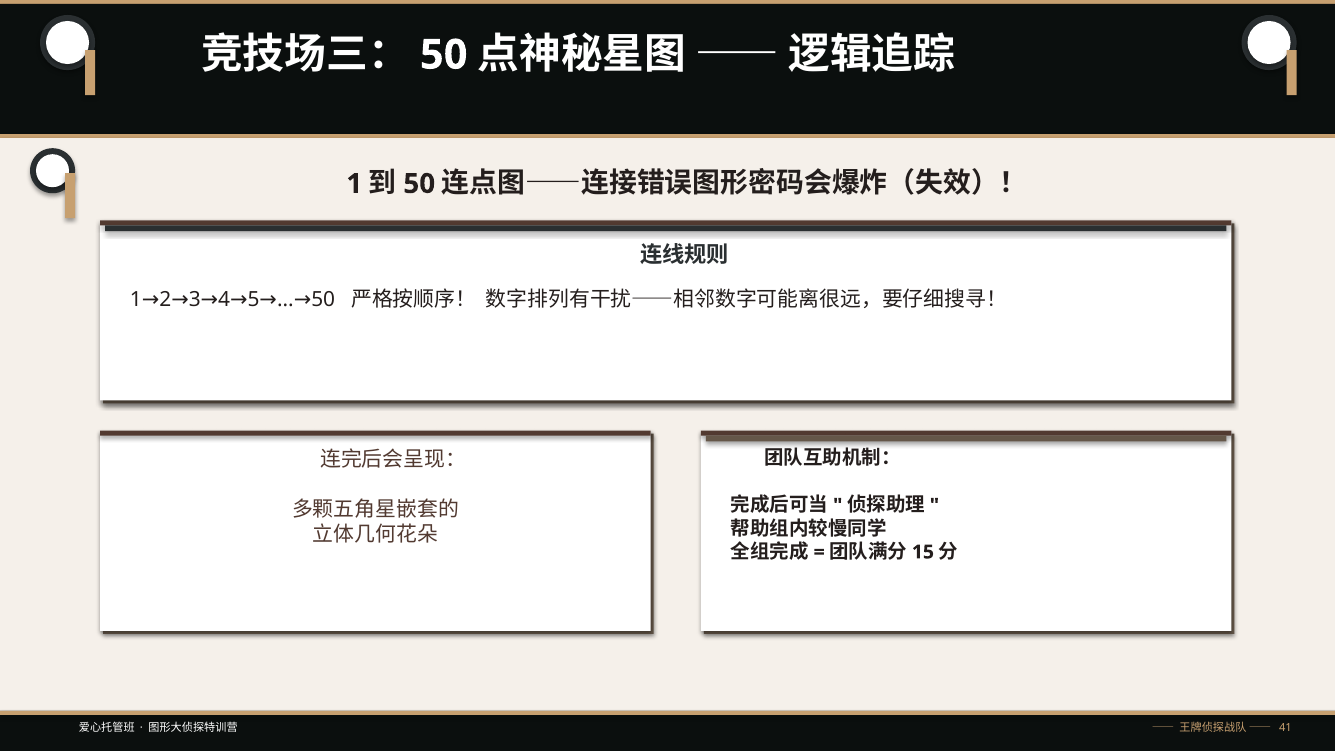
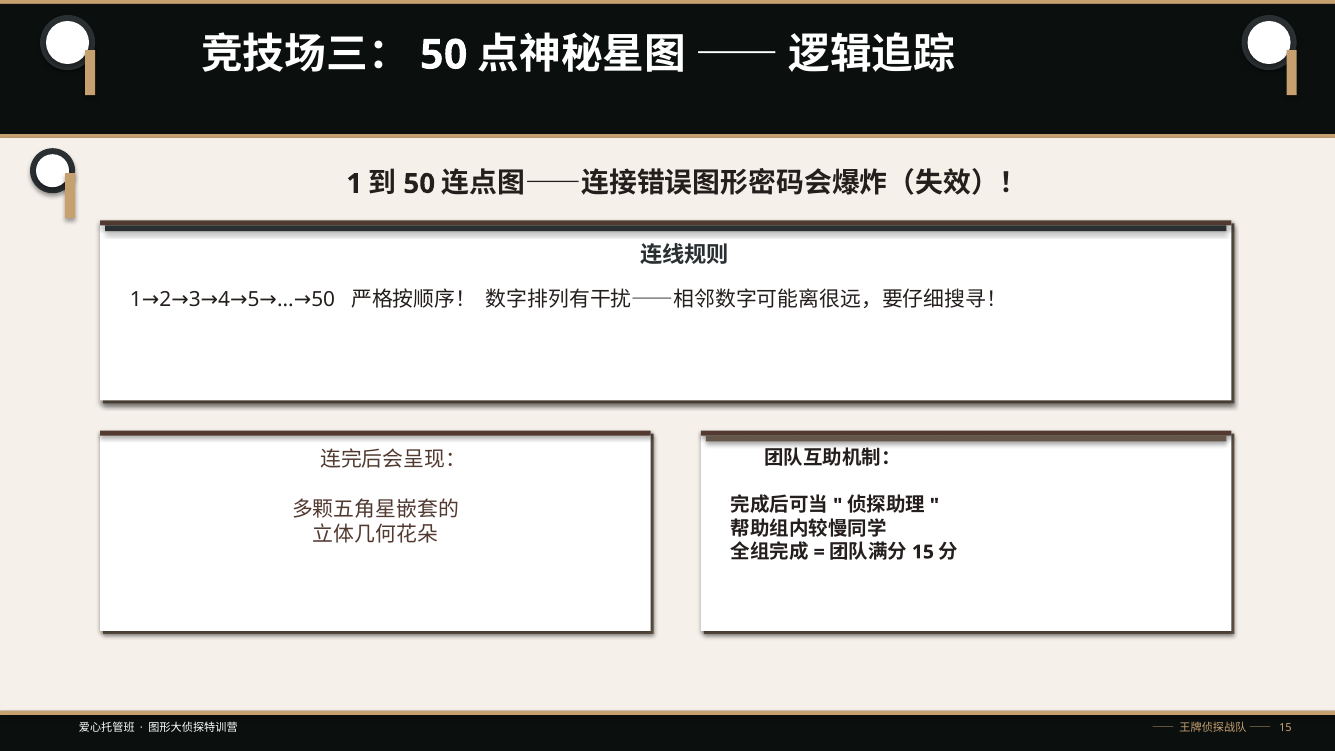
41: 41 -> 15 (1285, 728)
